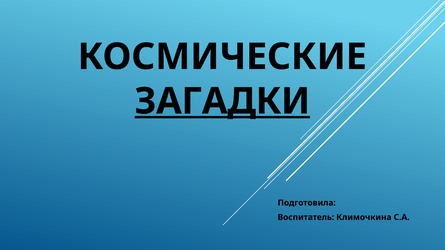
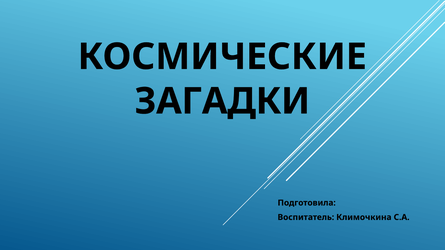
ЗАГАДКИ underline: present -> none (222, 101)
